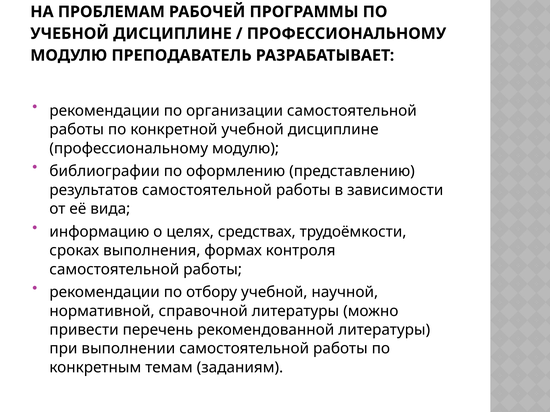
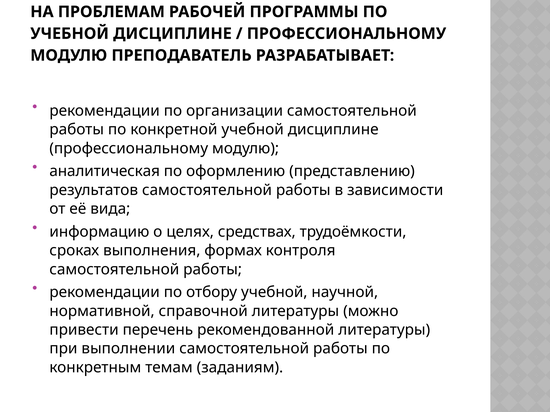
библиографии: библиографии -> аналитическая (105, 171)
